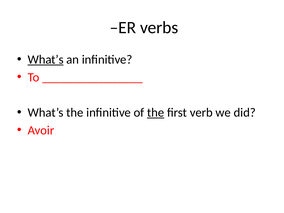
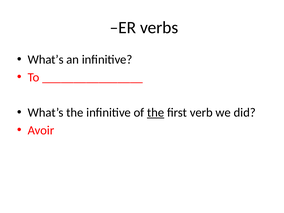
What’s underline: present -> none (46, 60)
